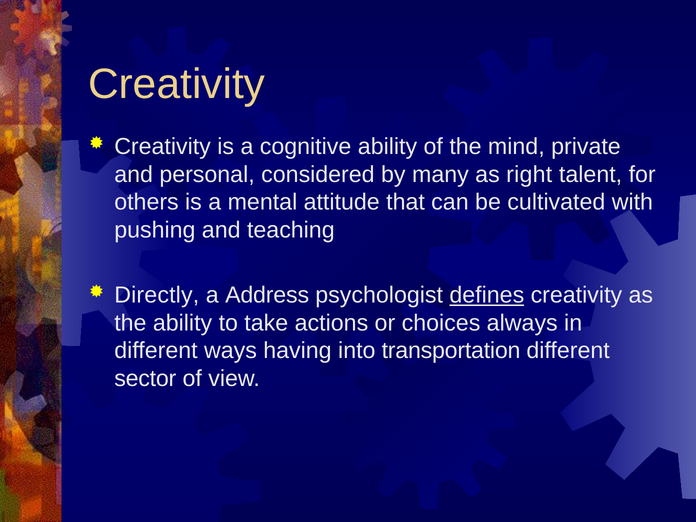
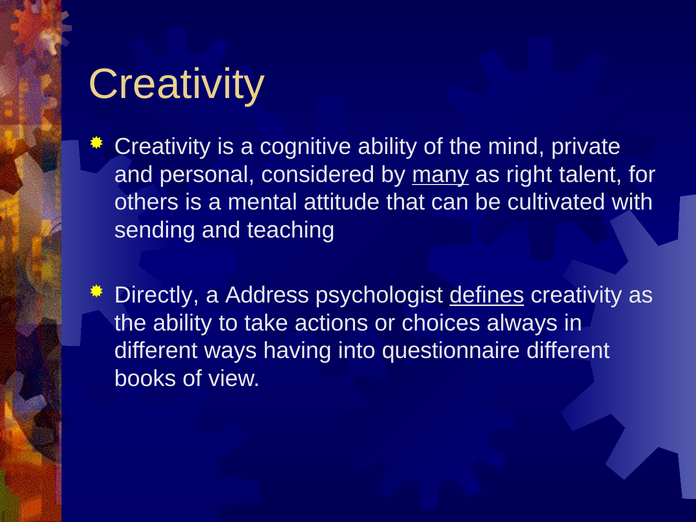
many underline: none -> present (440, 174)
pushing: pushing -> sending (155, 230)
transportation: transportation -> questionnaire (451, 351)
sector: sector -> books (145, 379)
